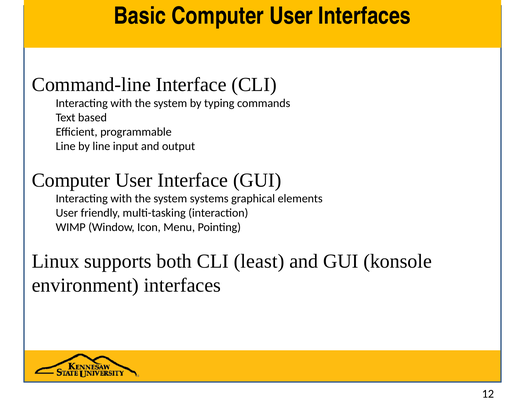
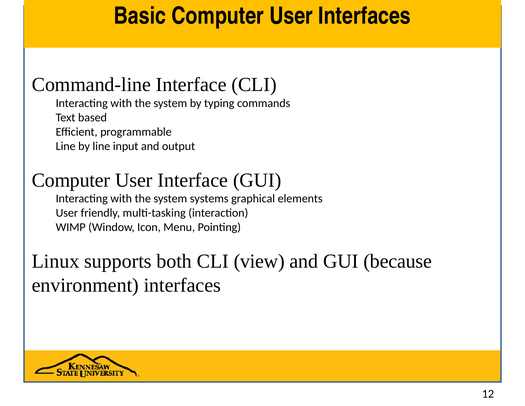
least: least -> view (259, 261)
konsole: konsole -> because (398, 261)
